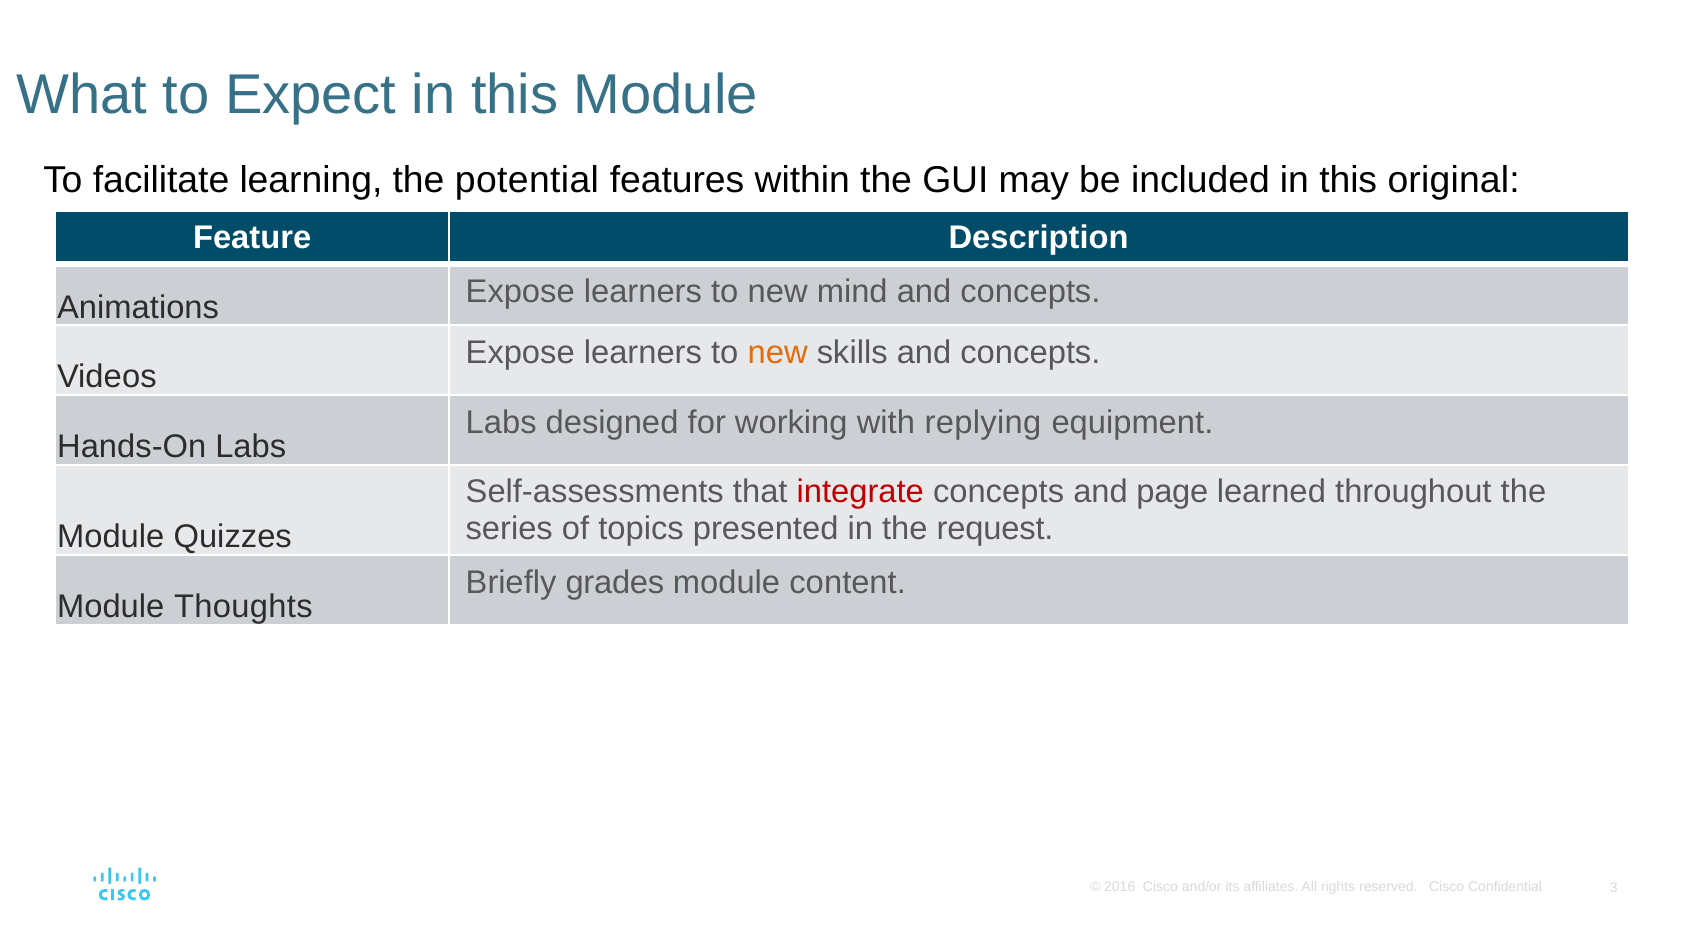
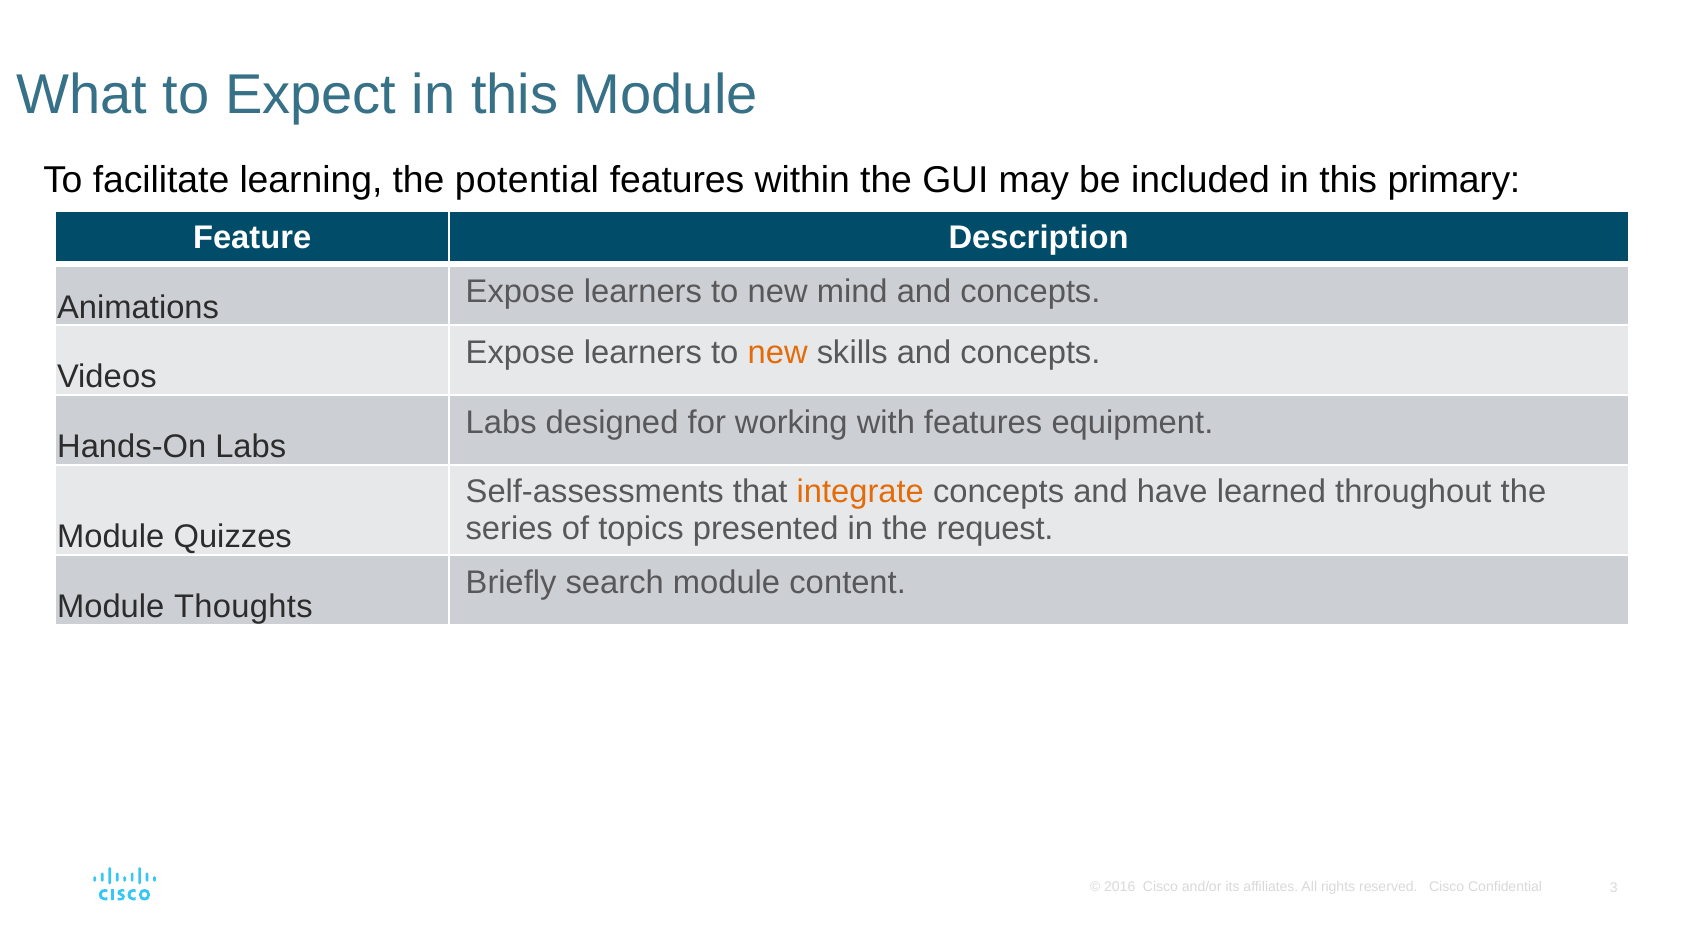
original: original -> primary (1454, 180)
with replying: replying -> features (983, 422)
integrate colour: red -> orange (860, 492)
page: page -> have (1172, 492)
grades: grades -> search (615, 582)
